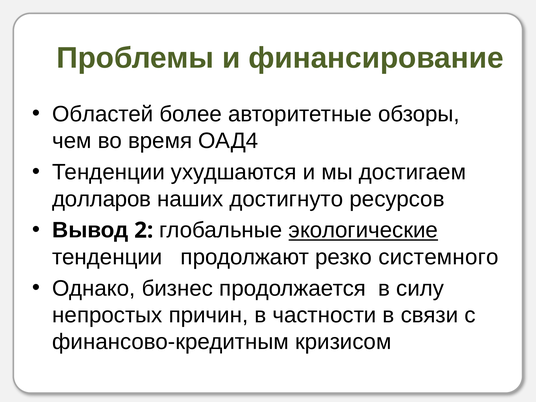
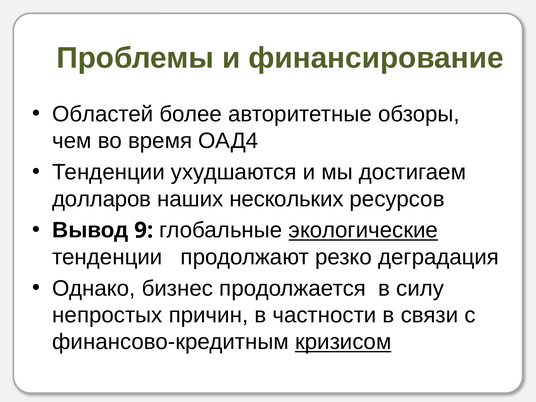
достигнуто: достигнуто -> нескольких (287, 199)
2: 2 -> 9 (144, 230)
системного: системного -> деградация (439, 257)
кризисом underline: none -> present (343, 342)
